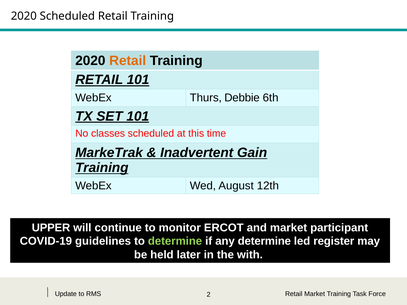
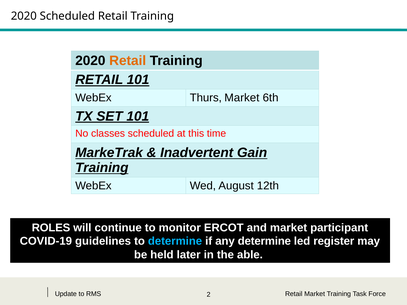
Thurs Debbie: Debbie -> Market (242, 98)
UPPER: UPPER -> ROLES (51, 228)
determine colour: light green -> light blue (175, 241)
with: with -> able (250, 255)
